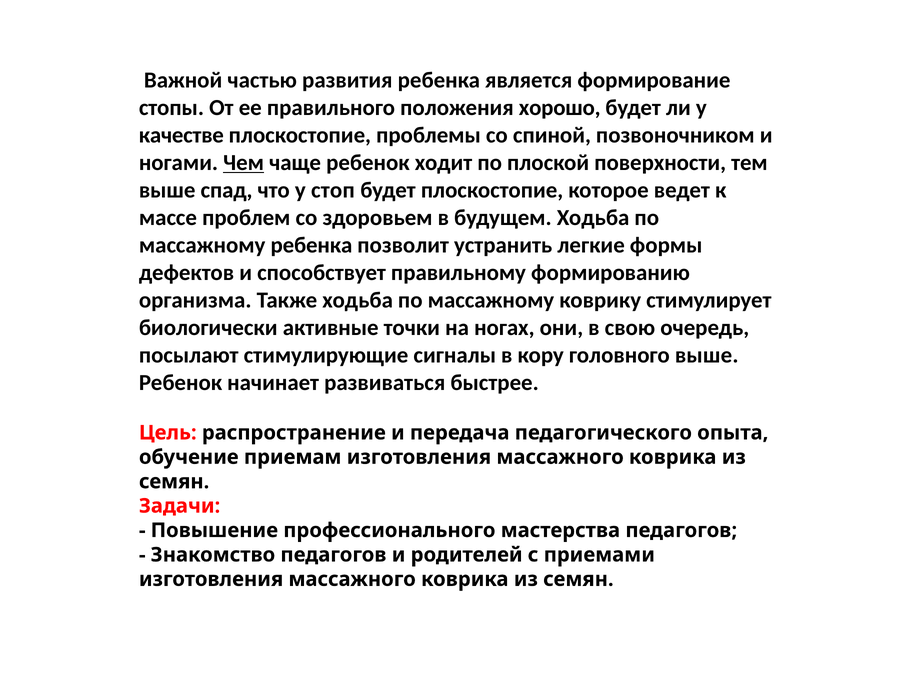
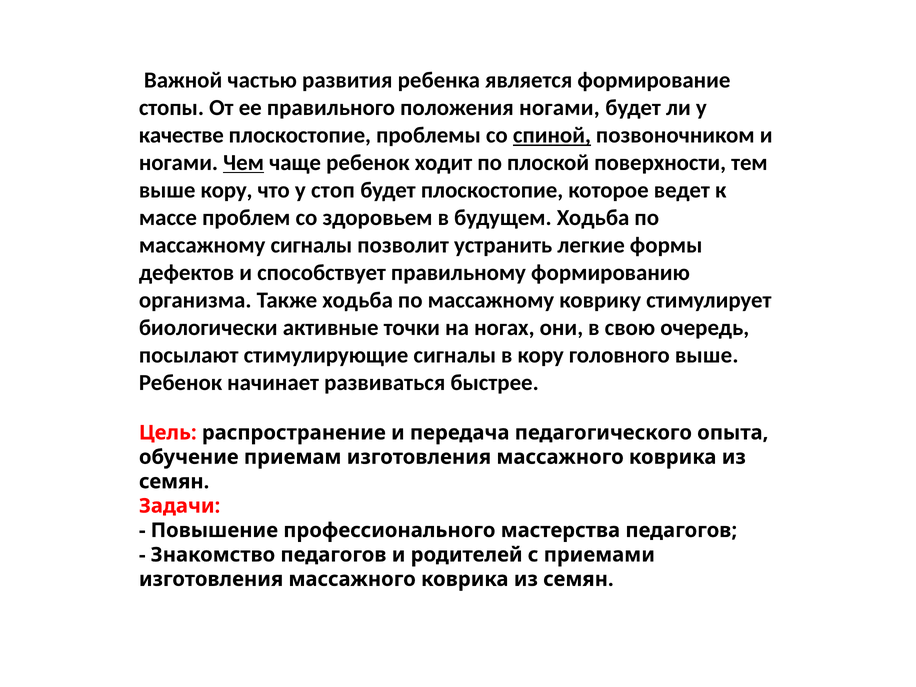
положения хорошо: хорошо -> ногами (559, 108)
спиной underline: none -> present (552, 135)
выше спад: спад -> кору (227, 190)
массажному ребенка: ребенка -> сигналы (311, 245)
